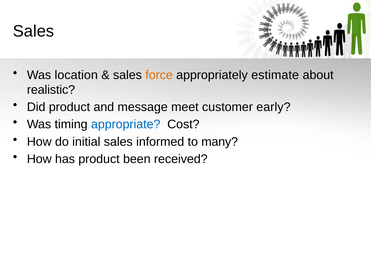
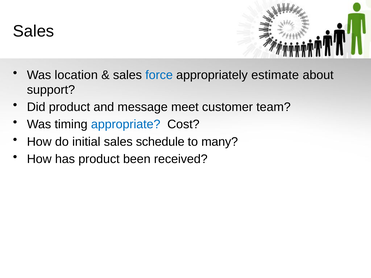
force colour: orange -> blue (159, 75)
realistic: realistic -> support (51, 90)
early: early -> team (274, 107)
informed: informed -> schedule (160, 142)
